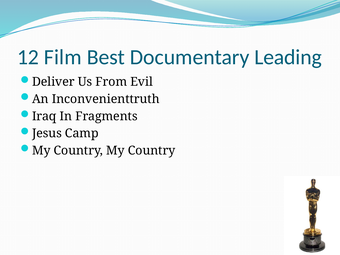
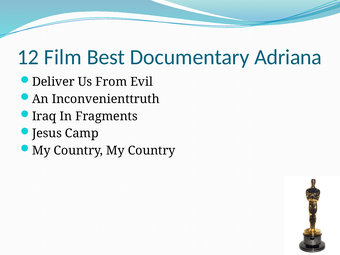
Leading: Leading -> Adriana (288, 57)
